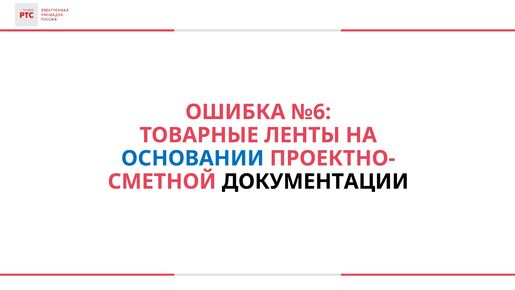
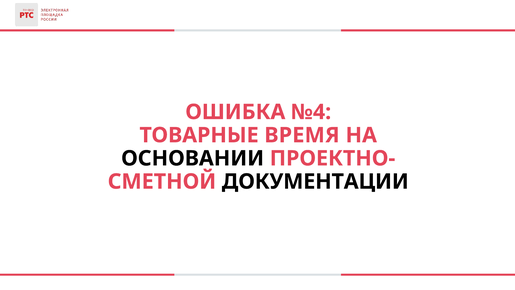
№6: №6 -> №4 (311, 112)
ЛЕНТЫ: ЛЕНТЫ -> ВРЕМЯ (302, 135)
ОСНОВАНИИ colour: blue -> black (193, 158)
